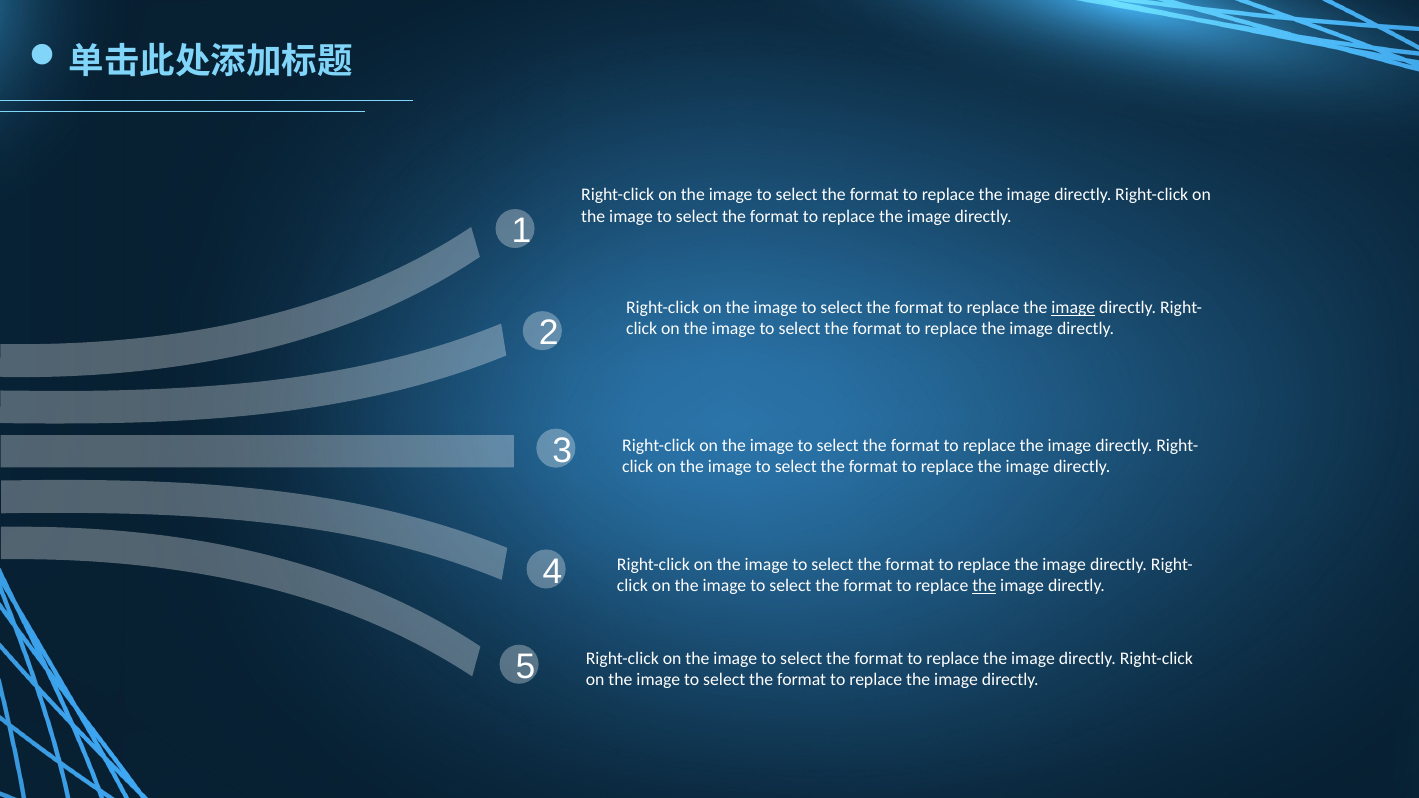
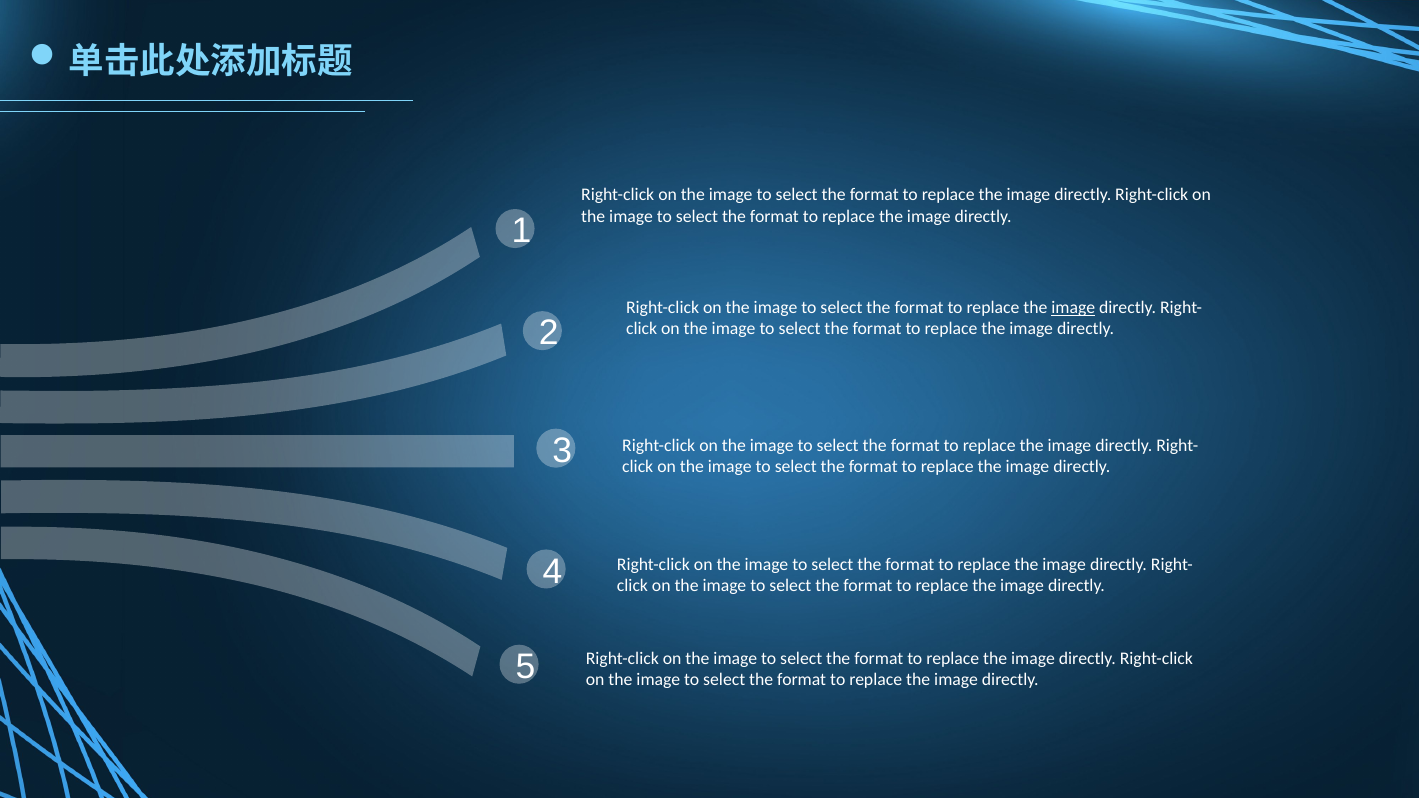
the underline: present -> none (984, 586)
